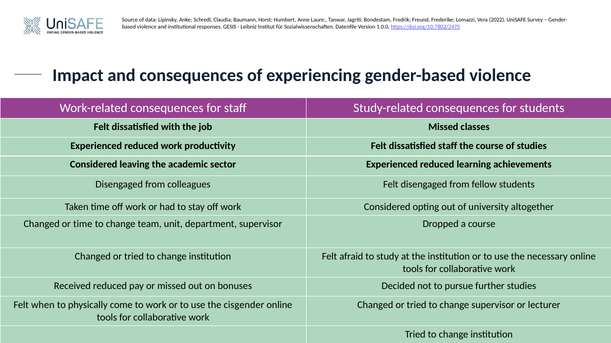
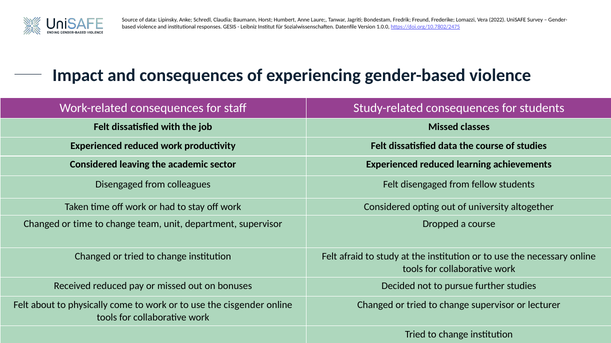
dissatisfied staff: staff -> data (448, 146)
when: when -> about (43, 305)
